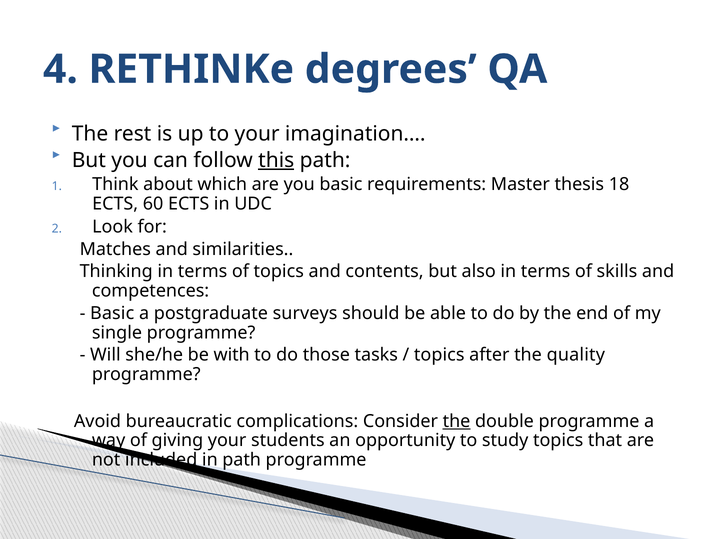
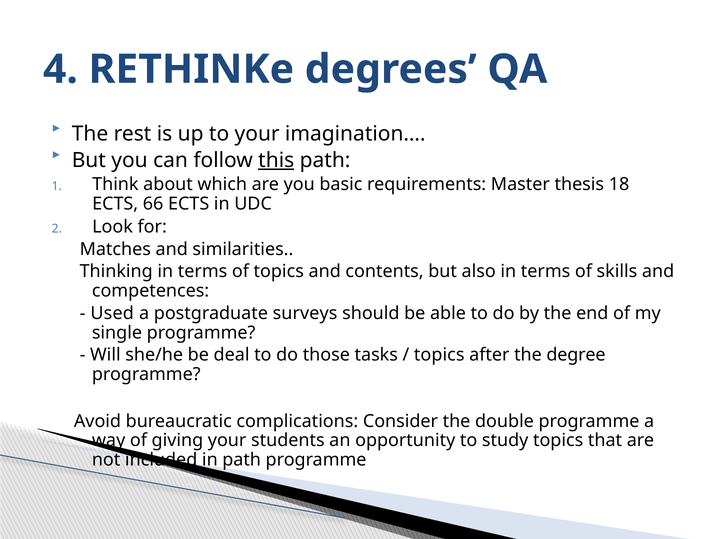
60: 60 -> 66 (153, 204)
Basic: Basic -> Used (112, 313)
with: with -> deal (232, 355)
quality: quality -> degree (576, 355)
the underline: present -> none (457, 421)
